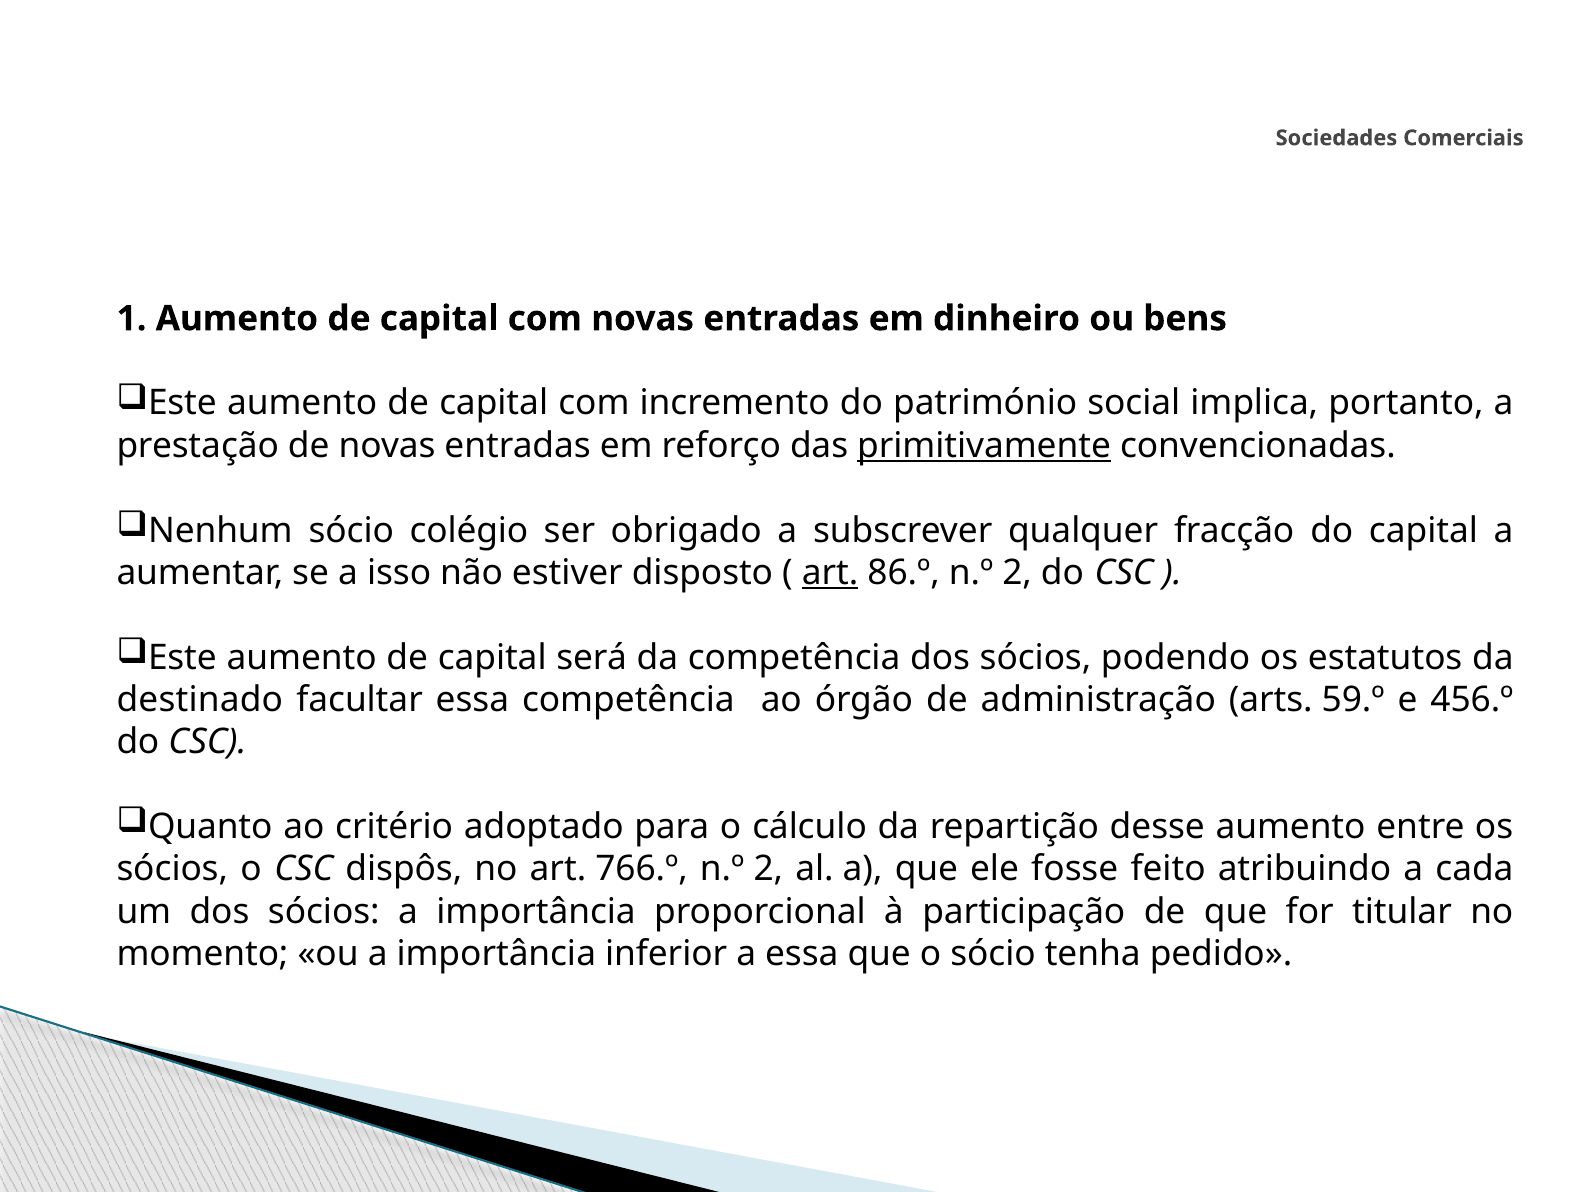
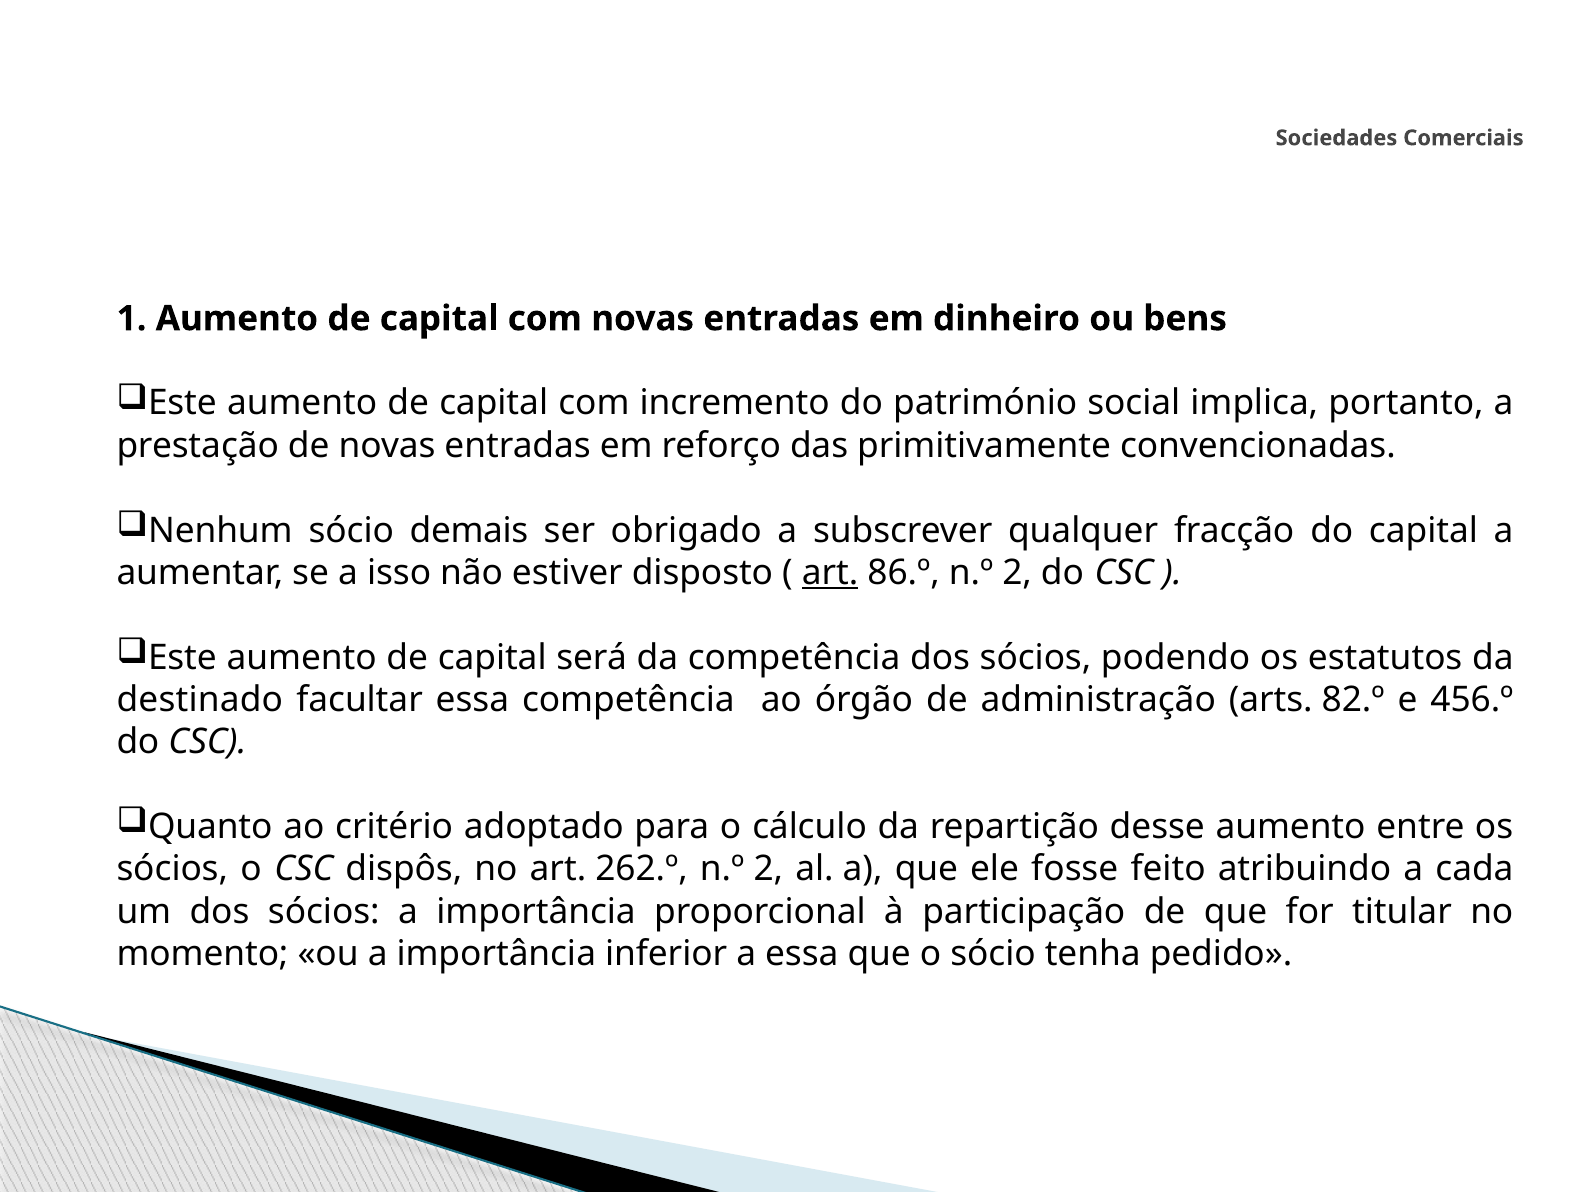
primitivamente underline: present -> none (984, 446)
colégio: colégio -> demais (469, 530)
59.º: 59.º -> 82.º (1353, 700)
766.º: 766.º -> 262.º (642, 869)
